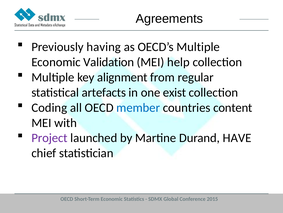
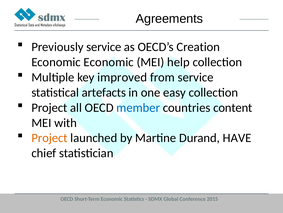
Previously having: having -> service (104, 47)
OECD’s Multiple: Multiple -> Creation (198, 47)
Economic Validation: Validation -> Economic (109, 62)
alignment: alignment -> improved (122, 77)
from regular: regular -> service (196, 77)
exist: exist -> easy (175, 92)
Coding: Coding -> Project (49, 107)
Project colour: purple -> orange (49, 138)
